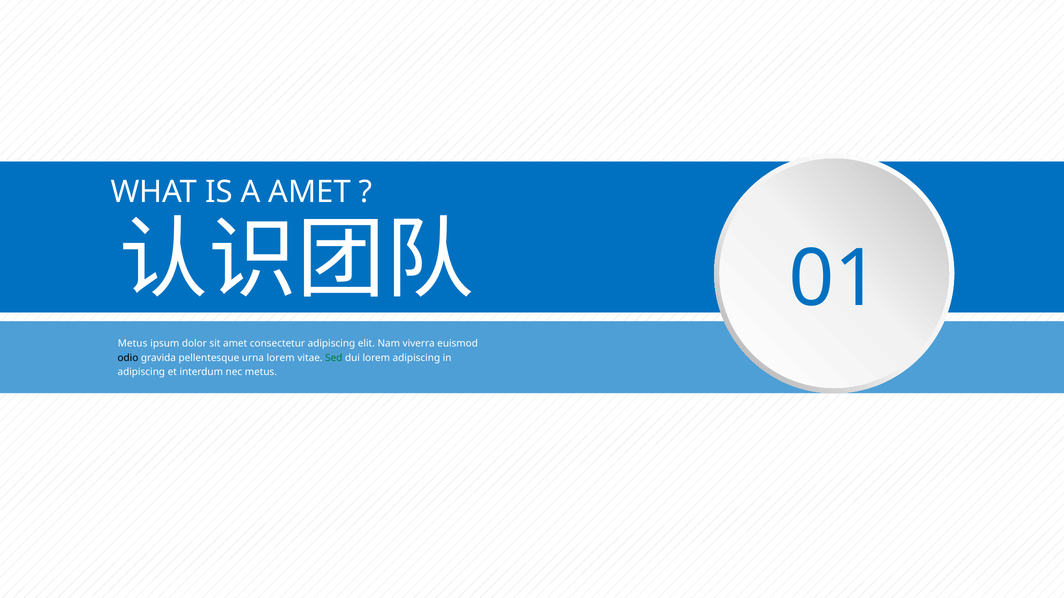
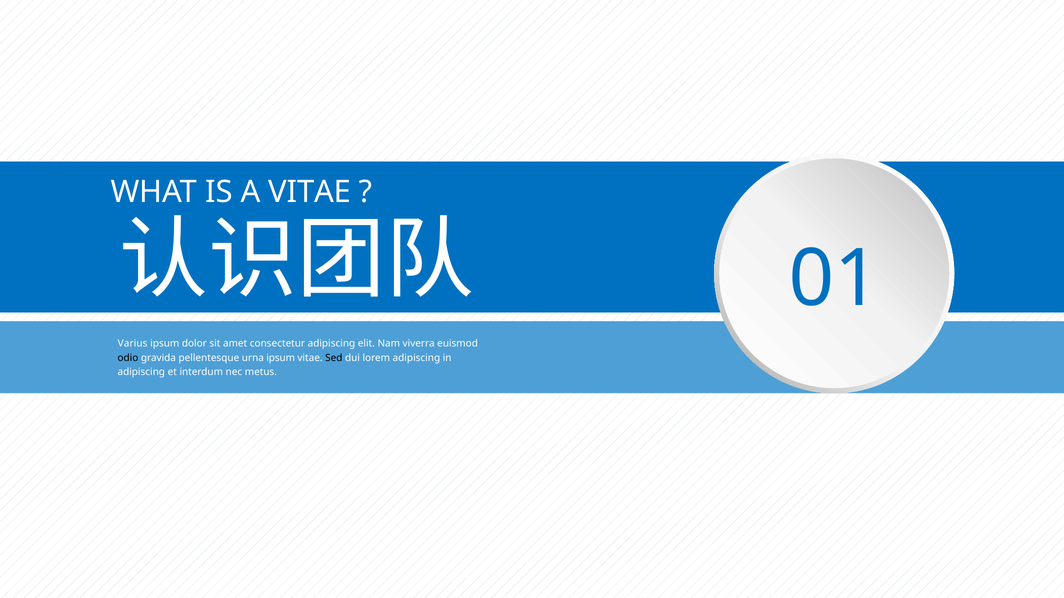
A AMET: AMET -> VITAE (310, 192)
Metus: Metus -> Varius (133, 344)
urna lorem: lorem -> ipsum (281, 358)
Sed colour: green -> black (334, 358)
